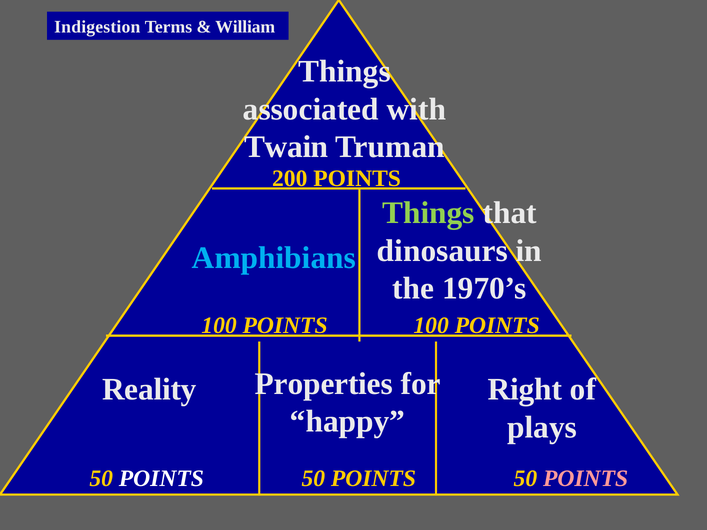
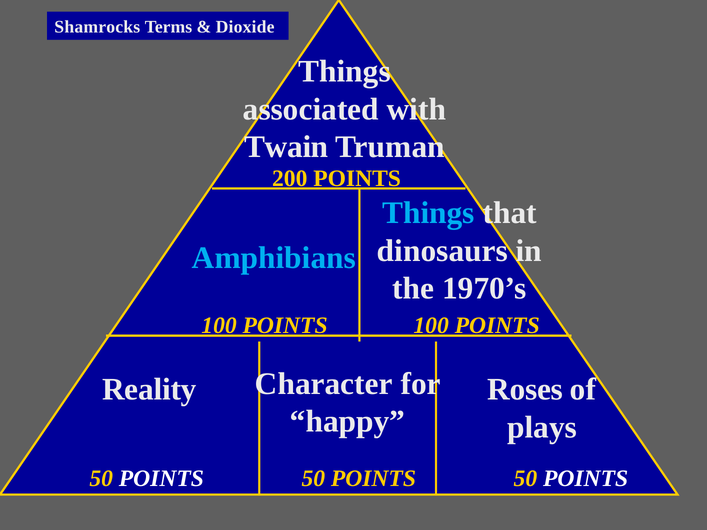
Indigestion: Indigestion -> Shamrocks (97, 27)
William: William -> Dioxide (245, 27)
Things colour: light green -> light blue (428, 213)
Properties: Properties -> Character (324, 384)
Right: Right -> Roses (525, 390)
POINTS colour: pink -> white (586, 479)
